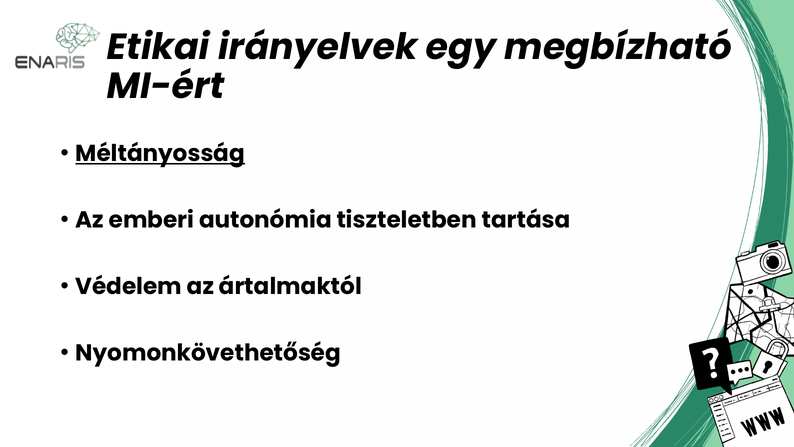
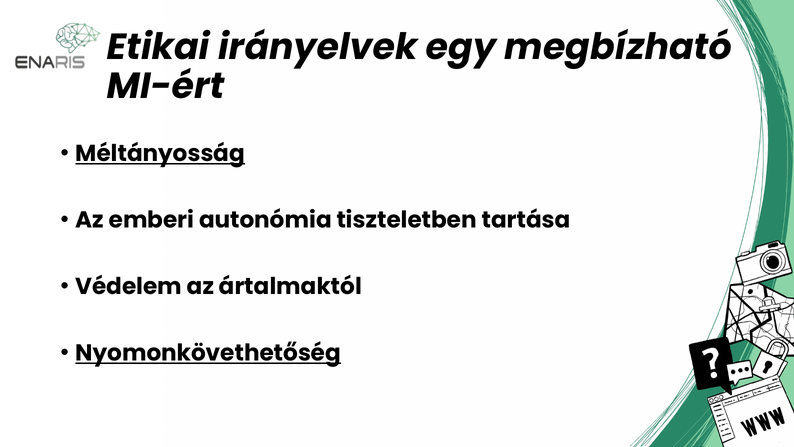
Nyomonkövethetőség underline: none -> present (208, 353)
